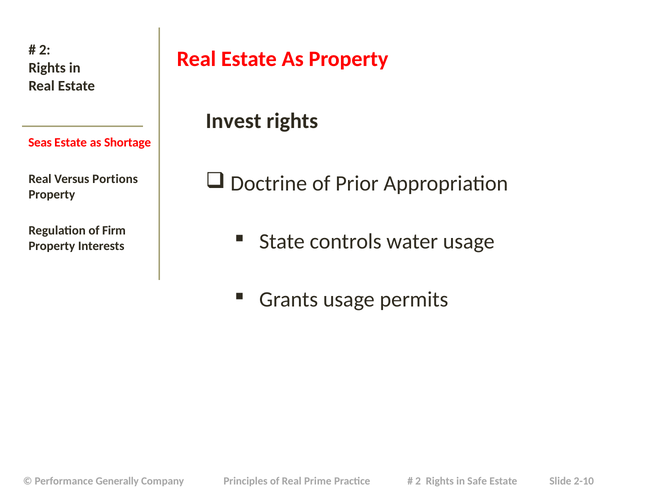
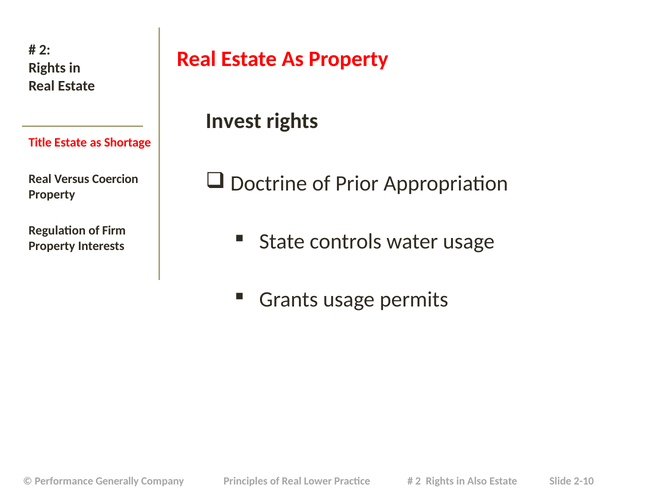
Seas: Seas -> Title (40, 143)
Portions: Portions -> Coercion (115, 179)
Prime: Prime -> Lower (318, 481)
Safe: Safe -> Also (477, 481)
